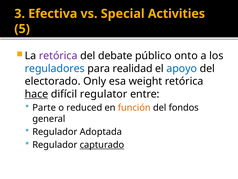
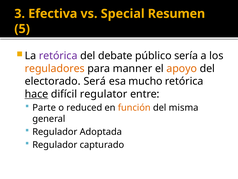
Activities: Activities -> Resumen (176, 14)
onto: onto -> sería (186, 56)
reguladores colour: blue -> orange (55, 68)
realidad: realidad -> manner (132, 68)
apoyo colour: blue -> orange (182, 68)
Only: Only -> Será (95, 81)
weight: weight -> mucho (146, 81)
fondos: fondos -> misma (184, 107)
capturado underline: present -> none (102, 144)
